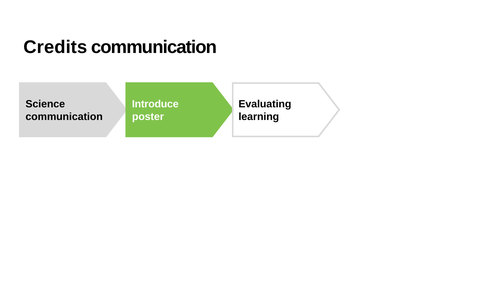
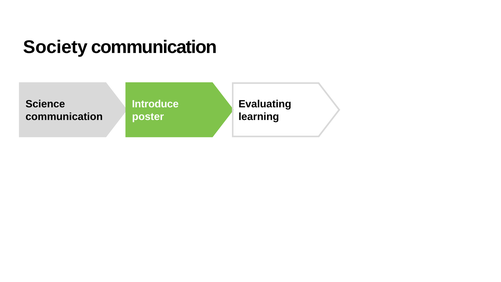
Credits: Credits -> Society (56, 47)
